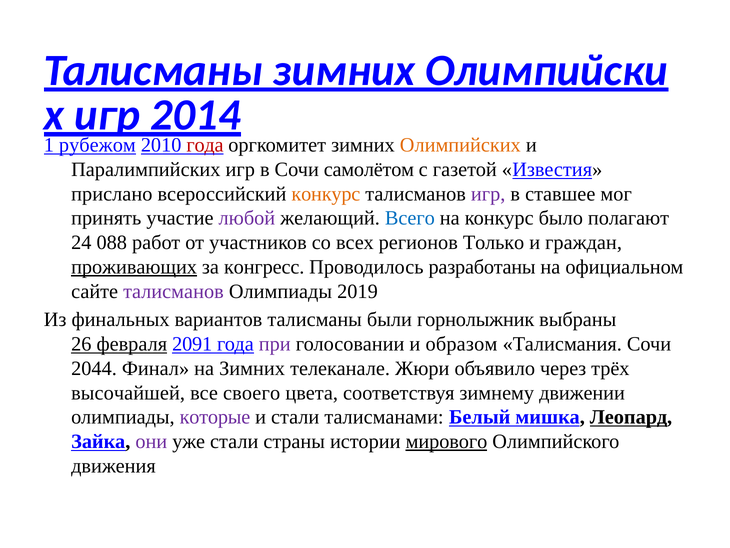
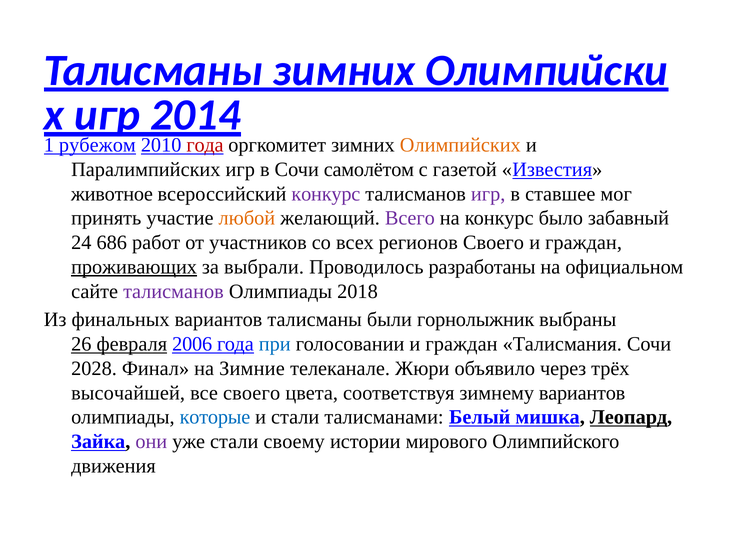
прислано: прислано -> животное (112, 194)
конкурс colour: orange -> purple (326, 194)
любой colour: purple -> orange (247, 218)
Всего colour: blue -> purple (410, 218)
полагают: полагают -> забавный (629, 218)
088: 088 -> 686 (112, 242)
регионов Только: Только -> Своего (493, 242)
конгресс: конгресс -> выбрали (264, 267)
2019: 2019 -> 2018 (357, 291)
2091: 2091 -> 2006 (192, 344)
при colour: purple -> blue (275, 344)
голосовании и образом: образом -> граждан (461, 344)
2044: 2044 -> 2028 (94, 368)
на Зимних: Зимних -> Зимние (252, 368)
зимнему движении: движении -> вариантов (582, 392)
которые colour: purple -> blue (215, 417)
страны: страны -> своему (294, 441)
мирового underline: present -> none (446, 441)
